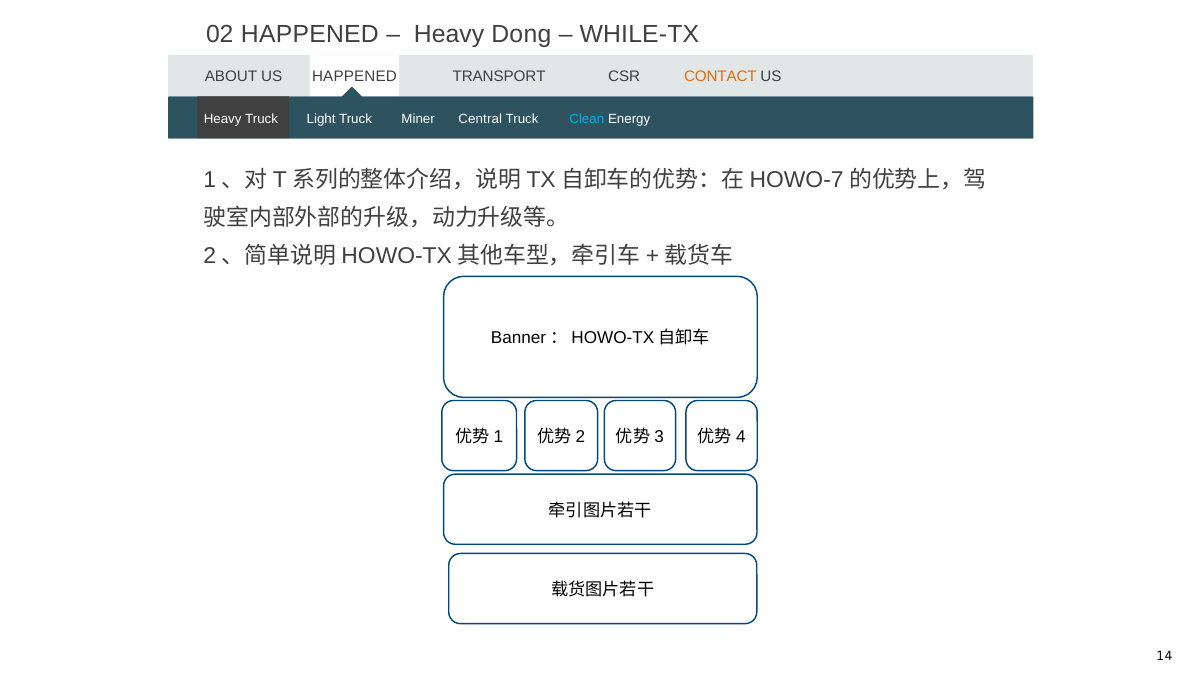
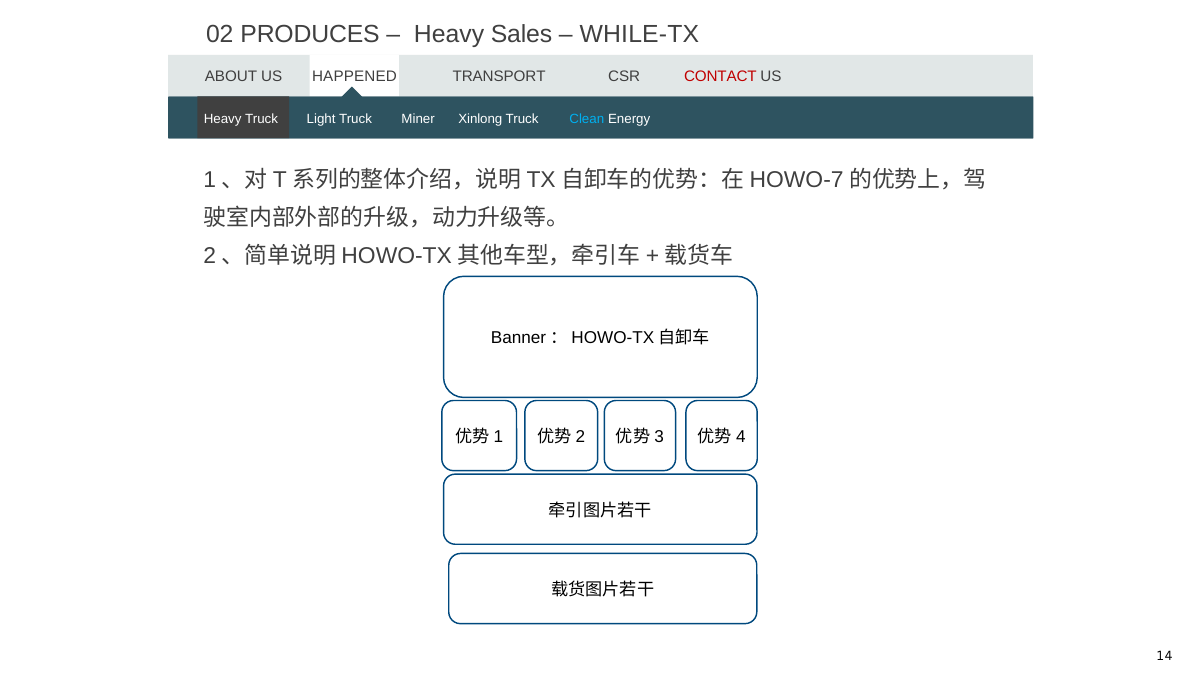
02 HAPPENED: HAPPENED -> PRODUCES (310, 34)
Dong: Dong -> Sales (522, 34)
CONTACT colour: orange -> red (720, 77)
Central: Central -> Xinlong (480, 119)
